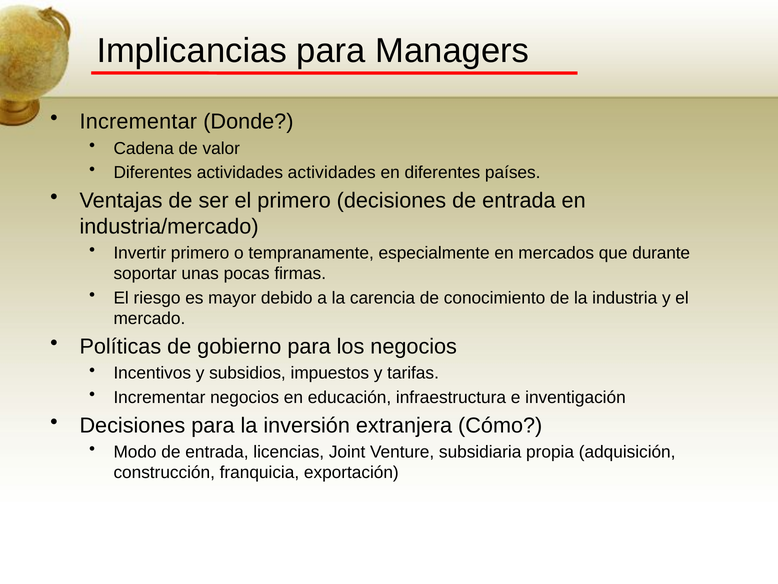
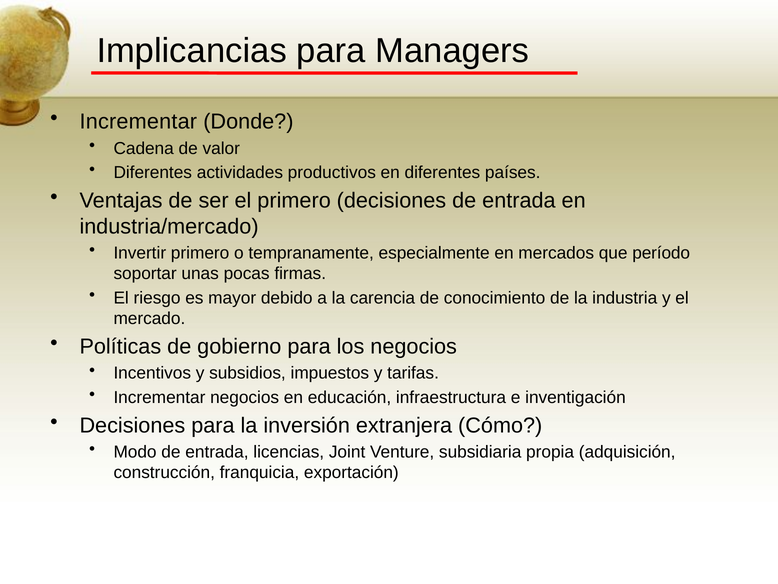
actividades actividades: actividades -> productivos (332, 172)
durante: durante -> período (661, 253)
